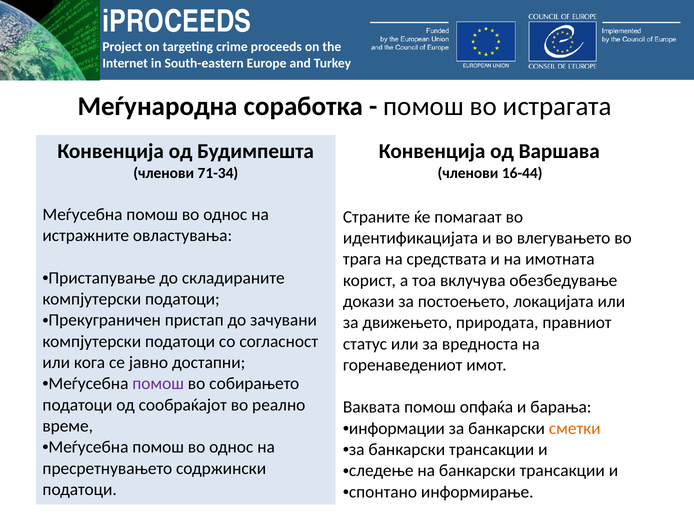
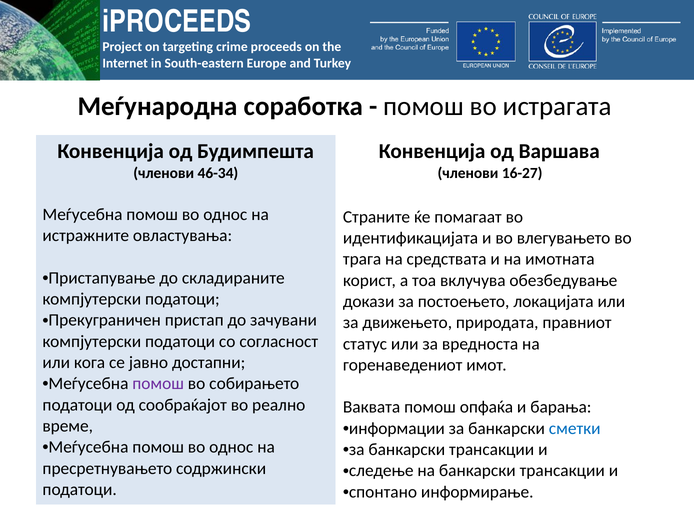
71-34: 71-34 -> 46-34 (218, 173)
16-44: 16-44 -> 16-27 (522, 173)
сметки colour: orange -> blue (575, 429)
